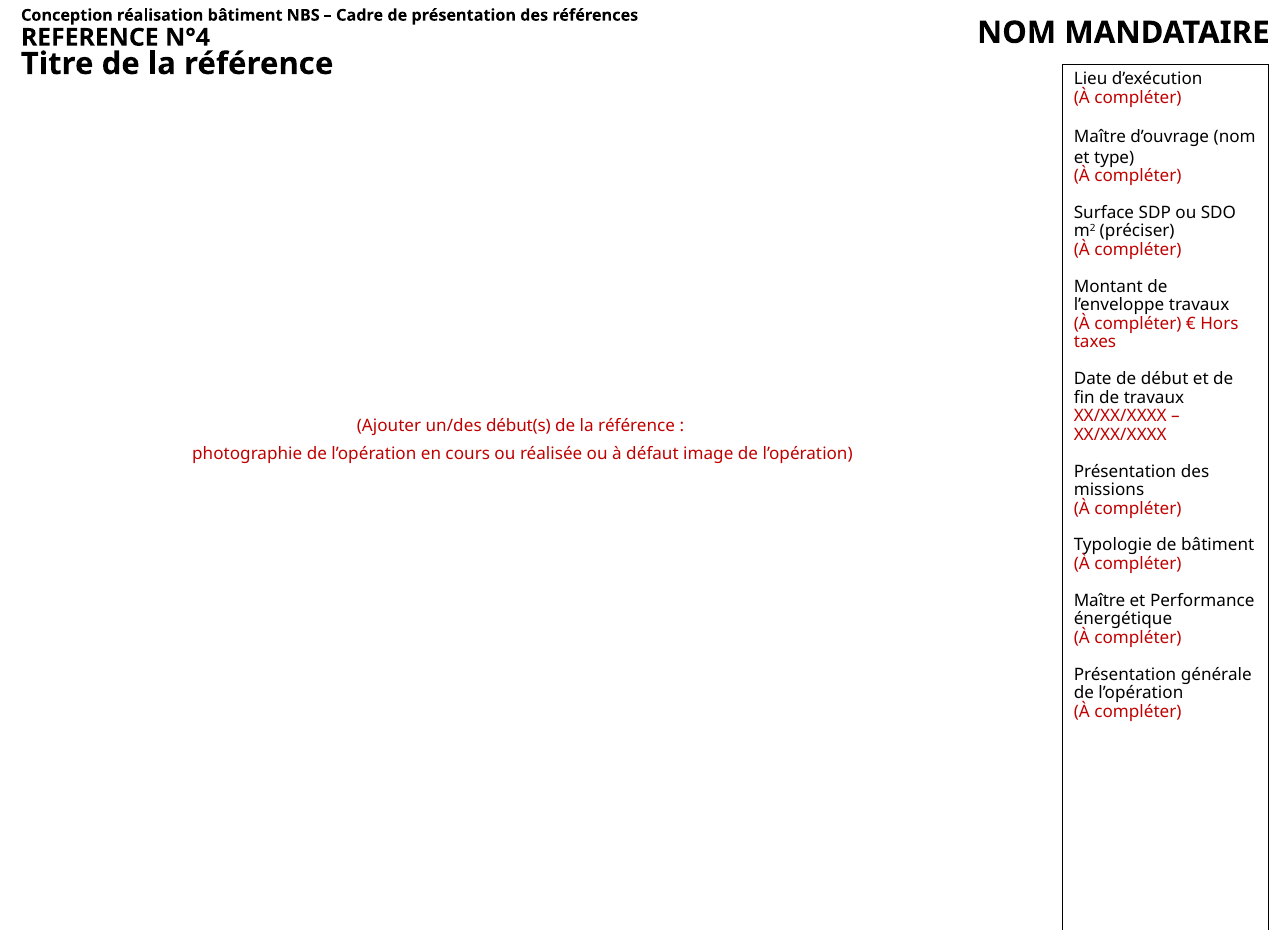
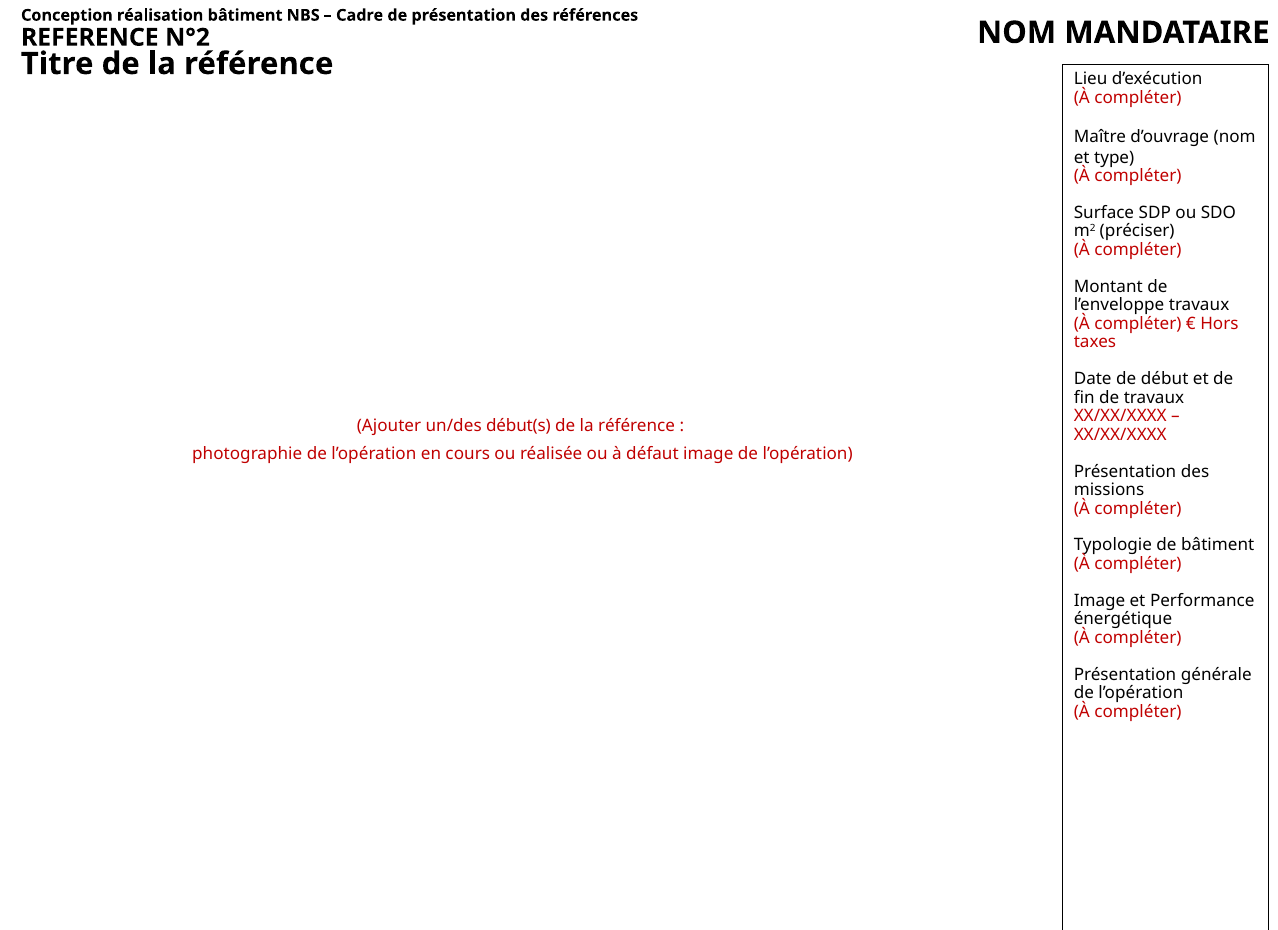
N°4: N°4 -> N°2 (188, 37)
Maître: Maître -> Image (1100, 601)
